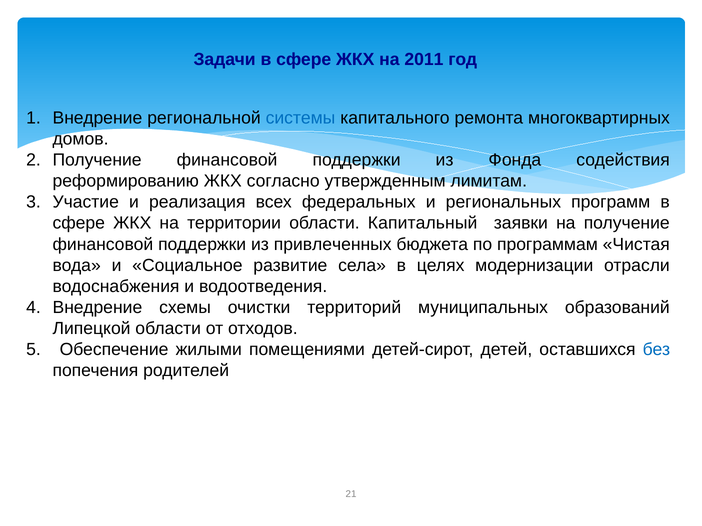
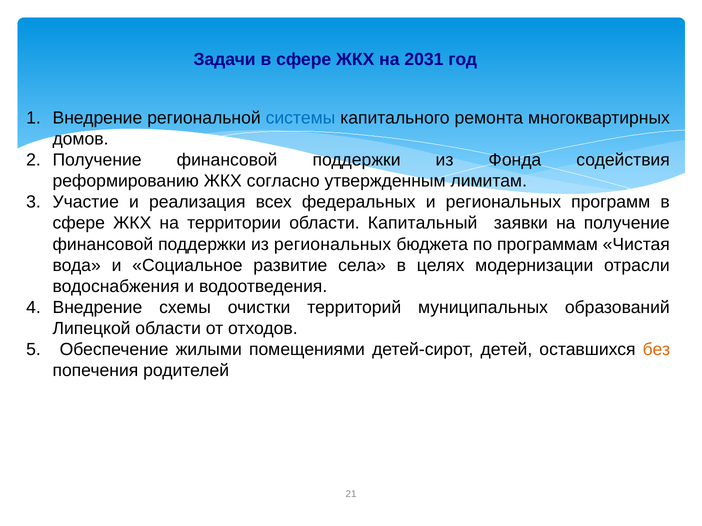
2011: 2011 -> 2031 (424, 60)
из привлеченных: привлеченных -> региональных (333, 244)
без colour: blue -> orange (656, 350)
